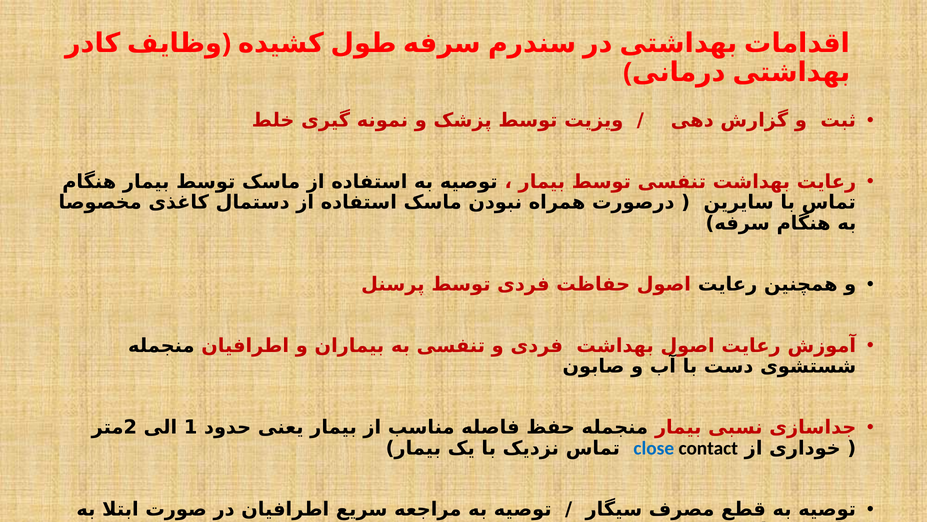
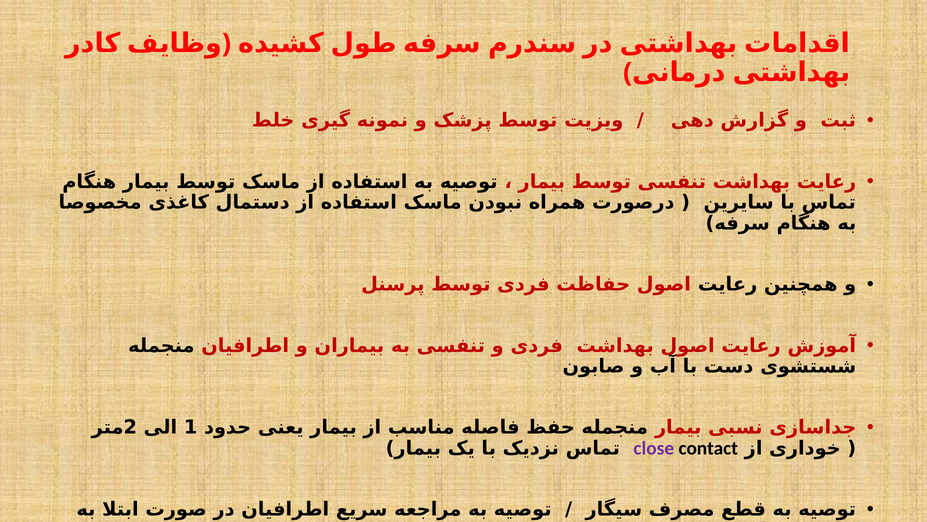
close colour: blue -> purple (654, 448)
